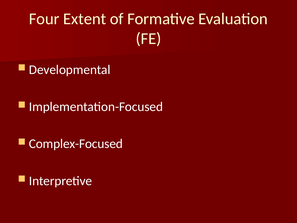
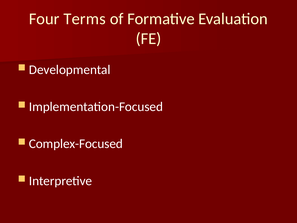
Extent: Extent -> Terms (85, 19)
